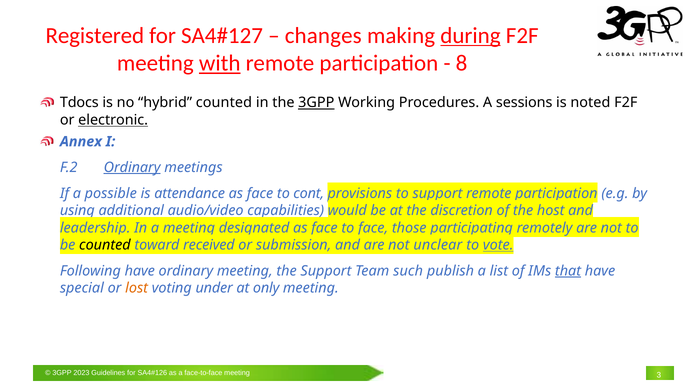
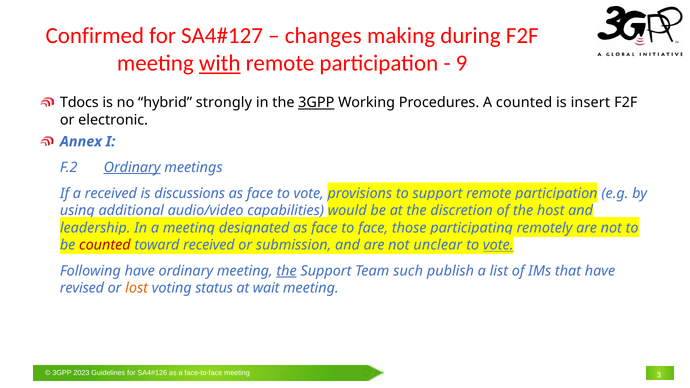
Registered: Registered -> Confirmed (95, 36)
during underline: present -> none (470, 36)
8: 8 -> 9 (462, 63)
hybrid counted: counted -> strongly (224, 103)
A sessions: sessions -> counted (524, 103)
noted: noted -> insert (590, 103)
electronic underline: present -> none (113, 120)
a possible: possible -> received (111, 193)
attendance: attendance -> discussions (190, 193)
face to cont: cont -> vote (309, 193)
counted colour: black -> red (105, 245)
the underline: none -> present (287, 271)
that underline: present -> none (568, 271)
special: special -> revised (82, 288)
under: under -> status (214, 288)
only: only -> wait (266, 288)
